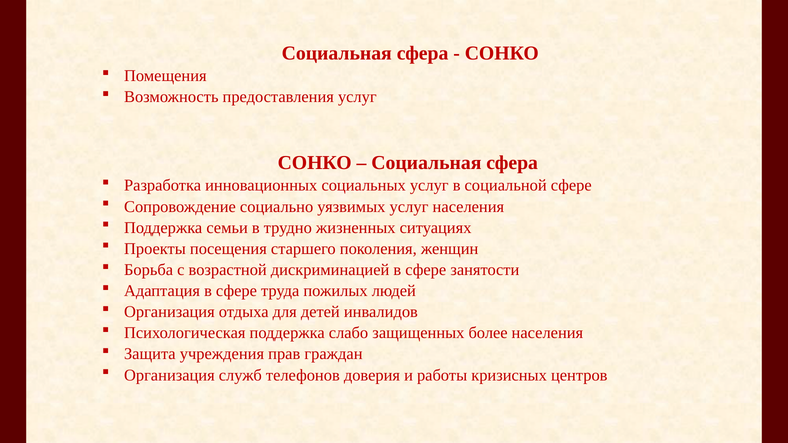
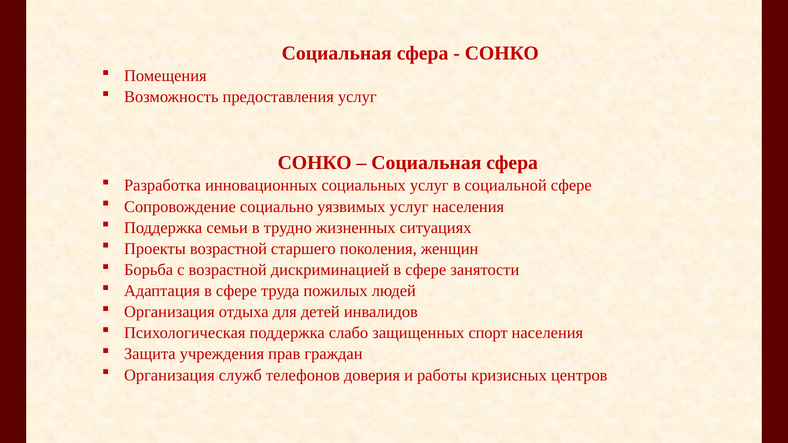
Проекты посещения: посещения -> возрастной (228, 249)
более: более -> спорт (488, 333)
